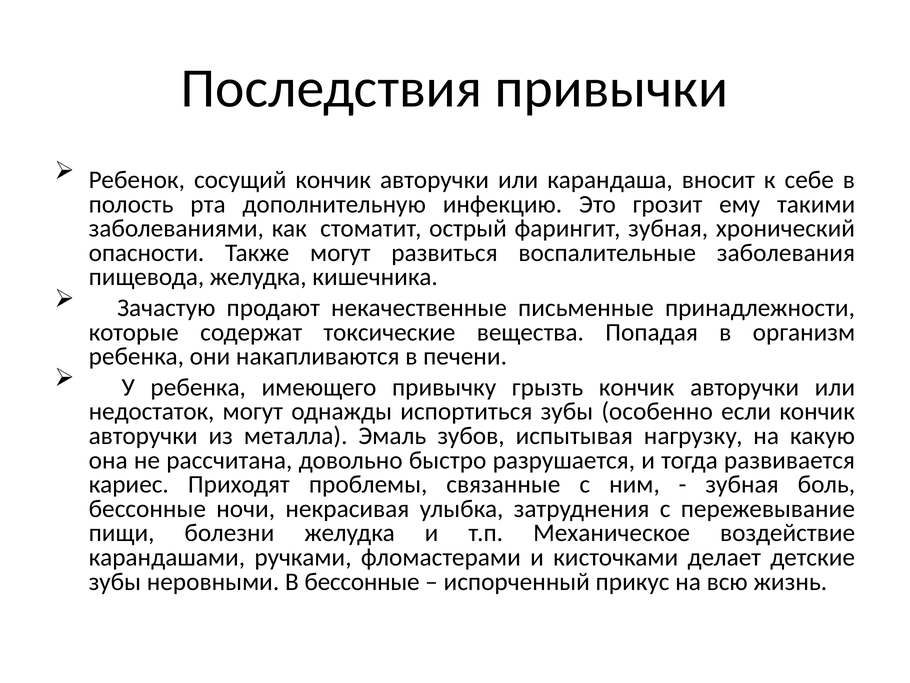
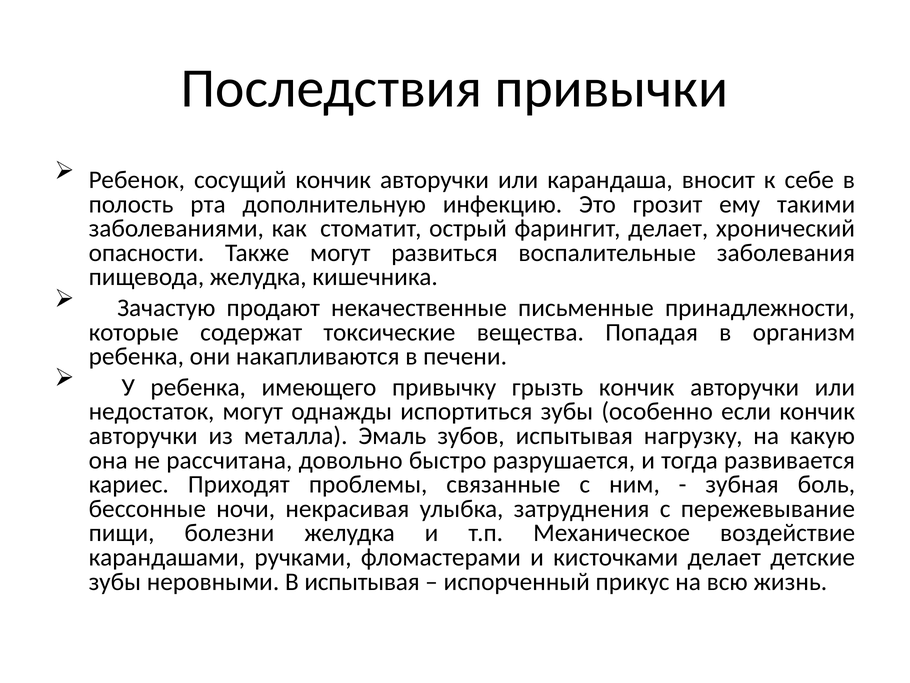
фарингит зубная: зубная -> делает (668, 228)
В бессонные: бессонные -> испытывая (362, 581)
